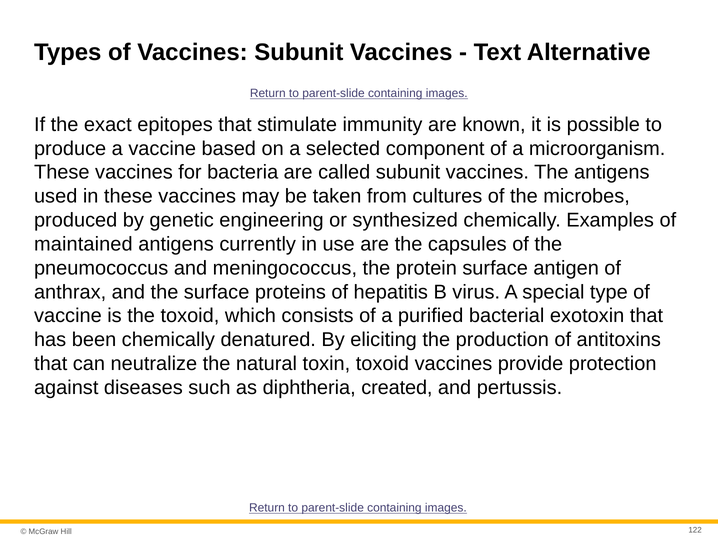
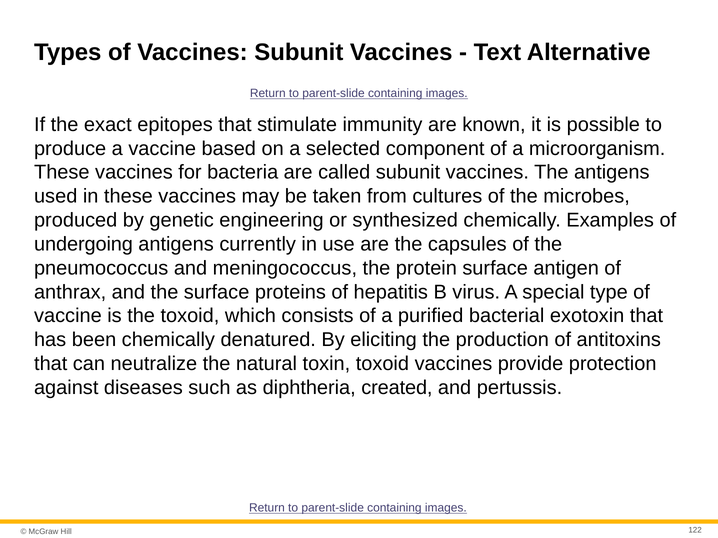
maintained: maintained -> undergoing (84, 244)
